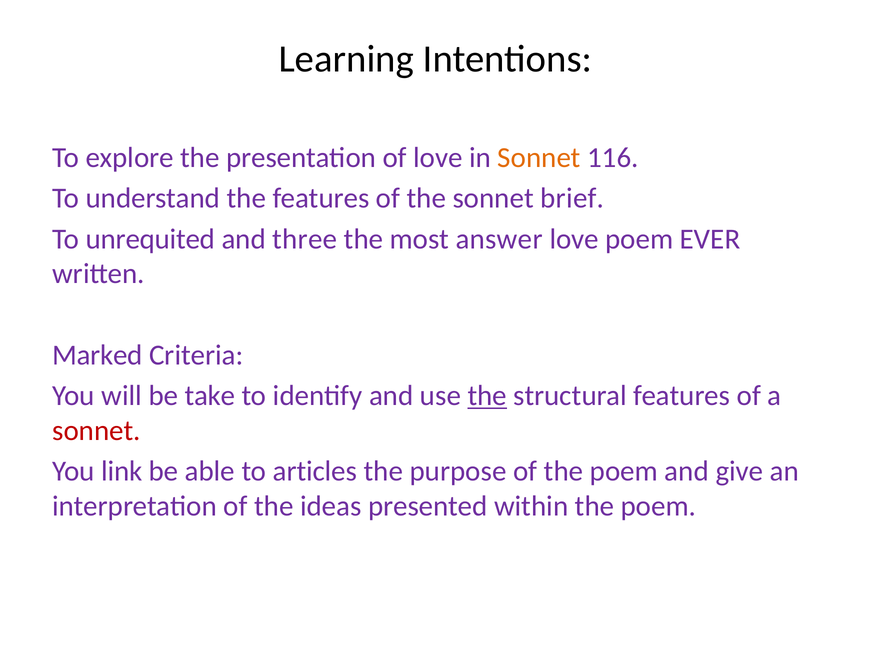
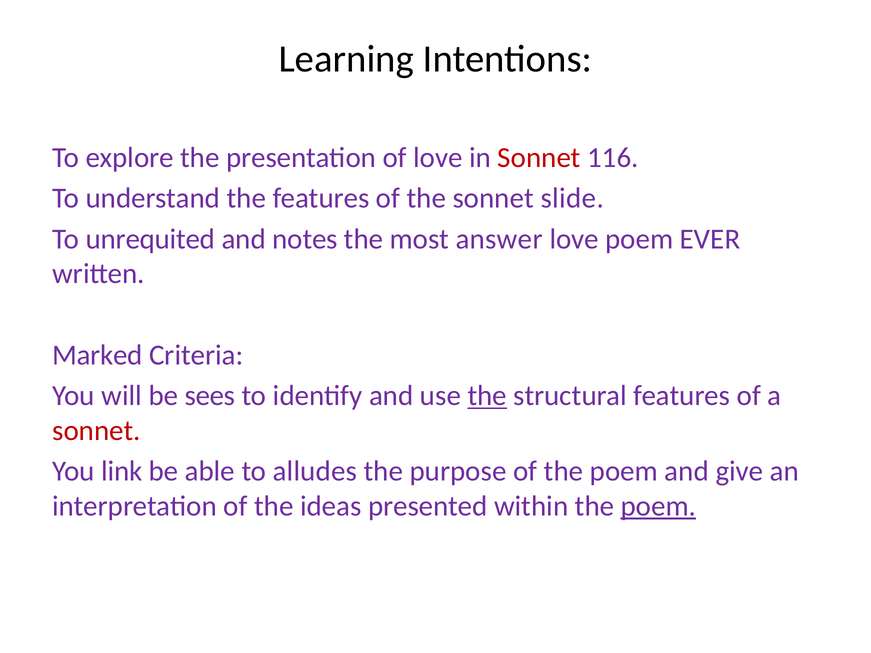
Sonnet colour: orange -> red (539, 158)
brief: brief -> slide (572, 198)
three: three -> notes (305, 239)
take: take -> sees (210, 396)
articles: articles -> alludes (315, 471)
poem underline: none -> present (658, 506)
